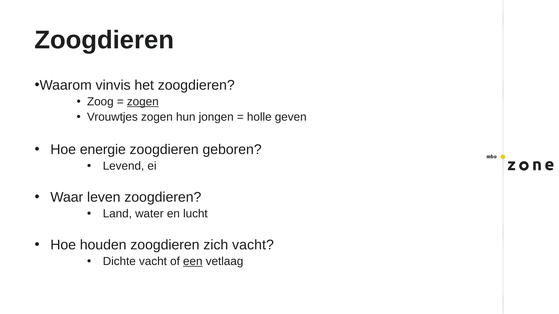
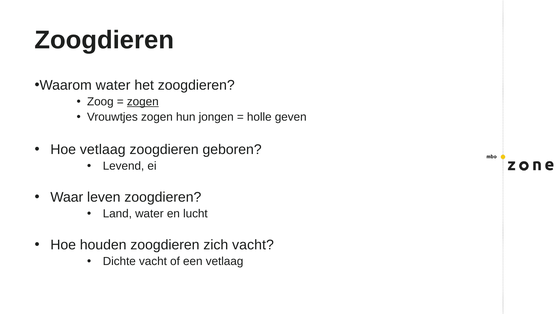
Waarom vinvis: vinvis -> water (113, 85)
Hoe energie: energie -> vetlaag (103, 150)
een underline: present -> none (193, 262)
